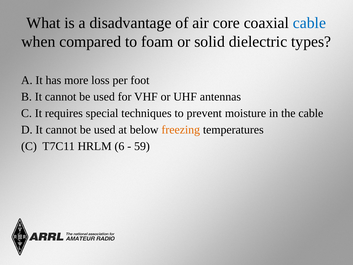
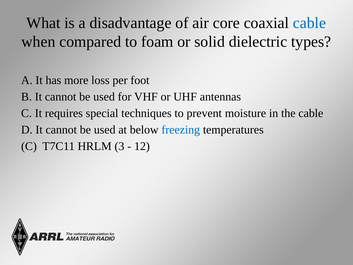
freezing colour: orange -> blue (181, 130)
6: 6 -> 3 (119, 146)
59: 59 -> 12 (142, 146)
